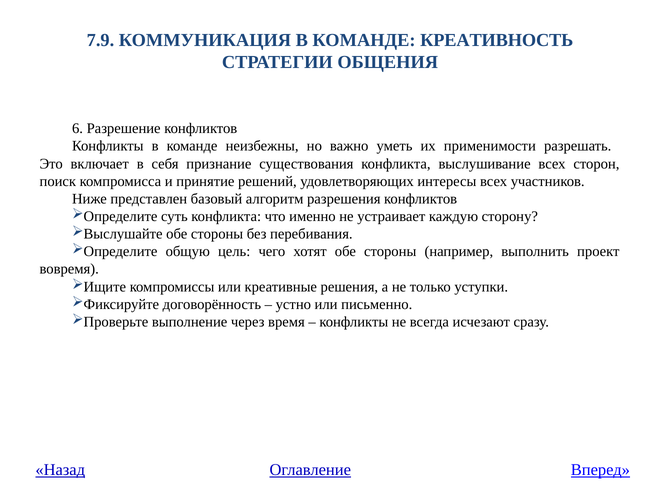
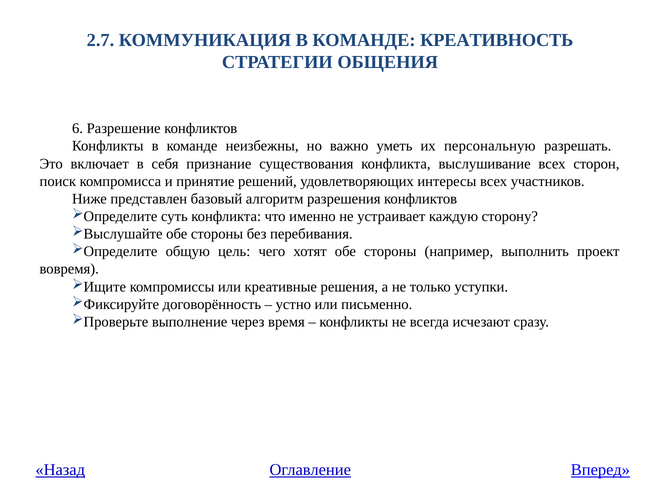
7.9: 7.9 -> 2.7 (100, 40)
применимости: применимости -> персональную (490, 146)
